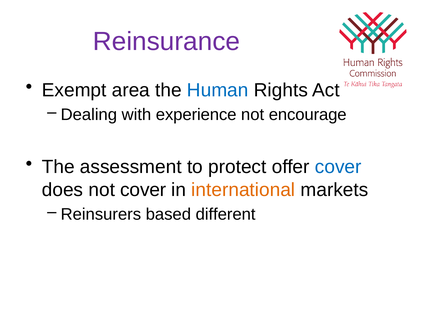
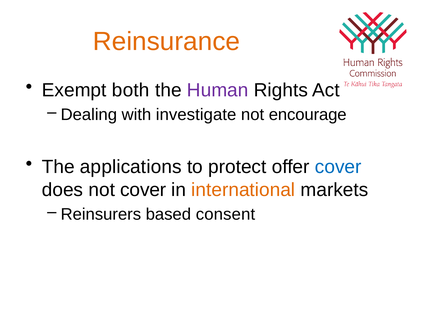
Reinsurance colour: purple -> orange (167, 42)
area: area -> both (131, 90)
Human colour: blue -> purple (218, 90)
experience: experience -> investigate (196, 115)
assessment: assessment -> applications (131, 167)
different: different -> consent (225, 214)
